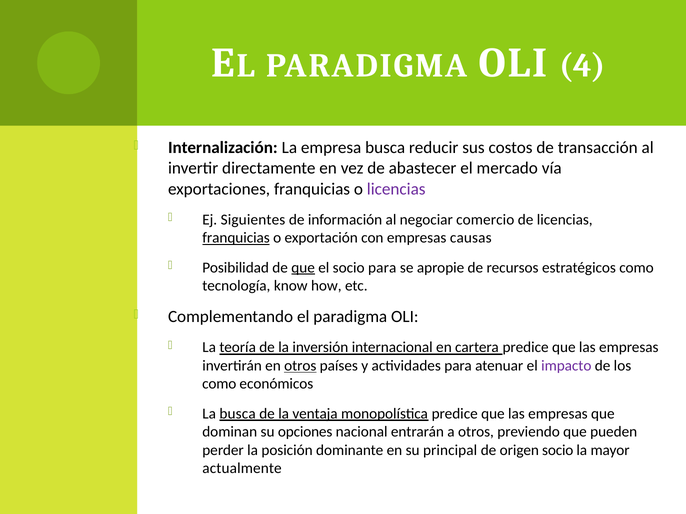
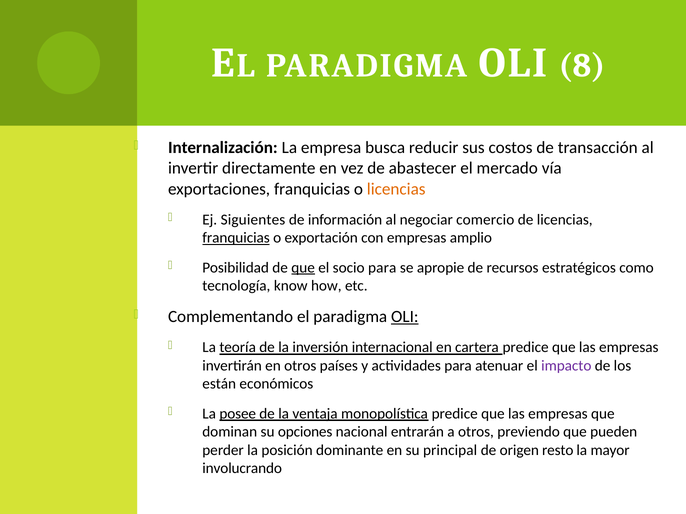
4: 4 -> 8 (582, 66)
licencias colour: purple -> orange (396, 189)
causas: causas -> amplio (471, 238)
OLI underline: none -> present (405, 317)
otros underline: present -> none (300, 366)
como: como -> están (219, 384)
La busca: busca -> posee (238, 414)
origen socio: socio -> resto (558, 451)
actualmente: actualmente -> involucrando (242, 469)
